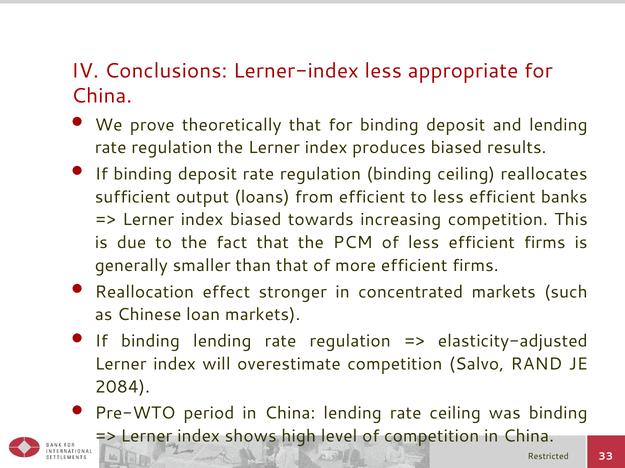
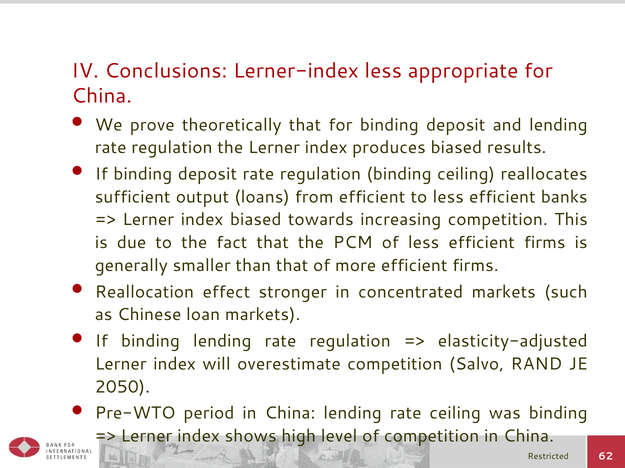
2084: 2084 -> 2050 (122, 387)
33: 33 -> 62 (606, 457)
